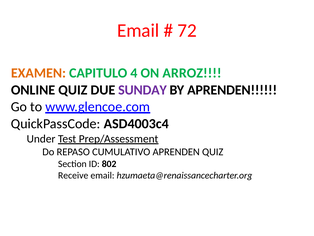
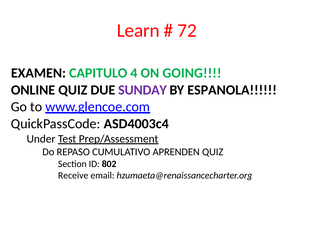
Email: Email -> Learn (138, 30)
EXAMEN colour: orange -> black (38, 73)
ARROZ: ARROZ -> GOING (192, 73)
BY APRENDEN: APRENDEN -> ESPANOLA (232, 90)
